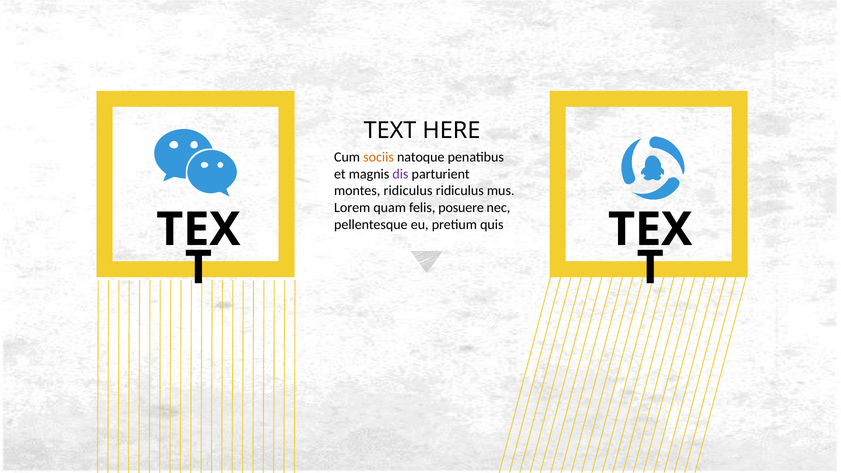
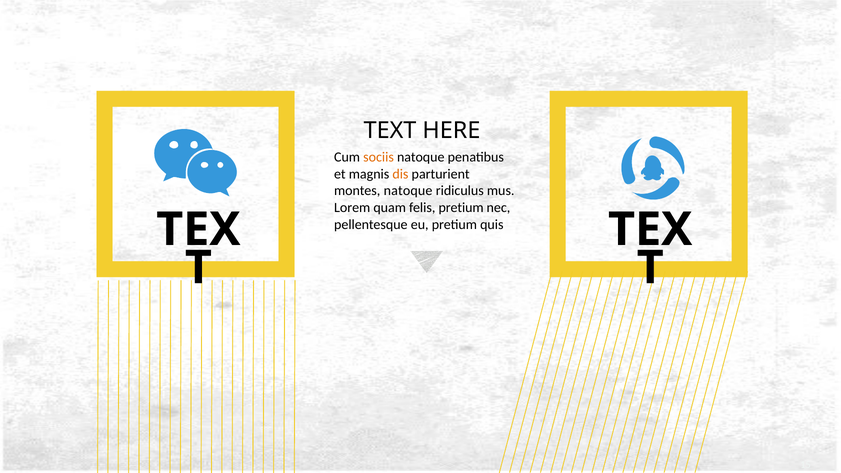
dis colour: purple -> orange (400, 174)
montes ridiculus: ridiculus -> natoque (408, 191)
felis posuere: posuere -> pretium (461, 208)
